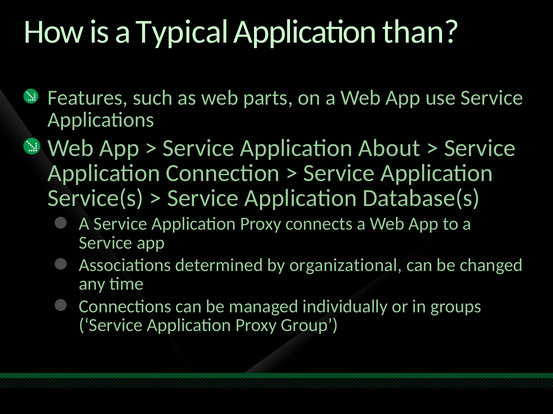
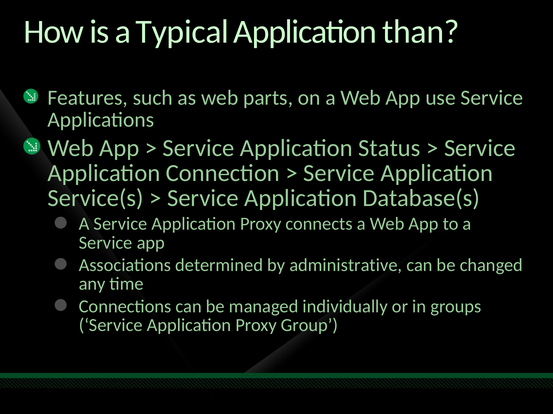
About: About -> Status (389, 148)
organizational: organizational -> administrative (346, 266)
